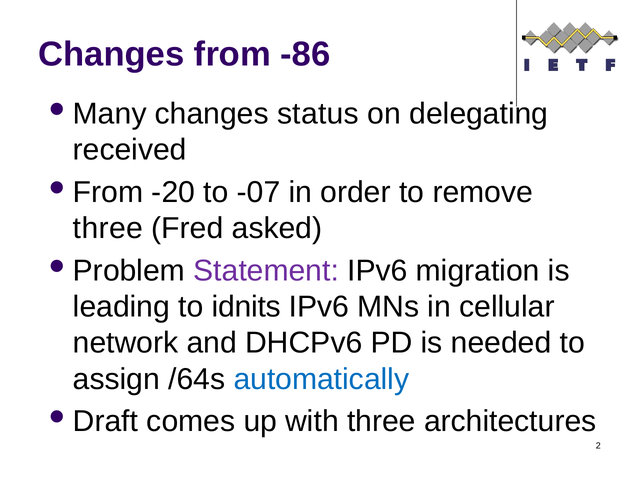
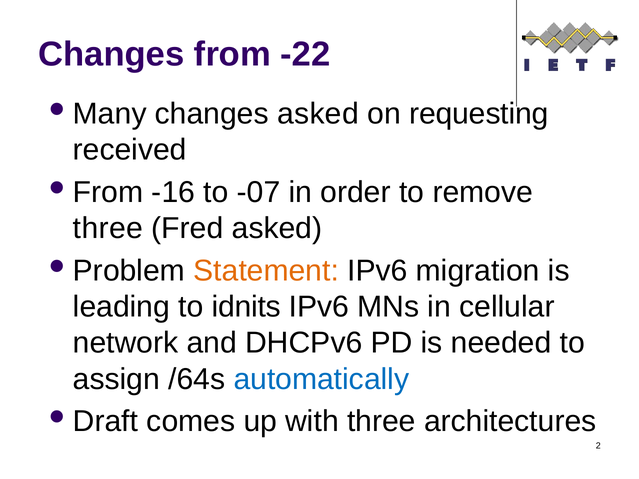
-86: -86 -> -22 (305, 54)
changes status: status -> asked (318, 114)
delegating: delegating -> requesting (479, 114)
-20: -20 -> -16 (173, 192)
Statement colour: purple -> orange (266, 271)
